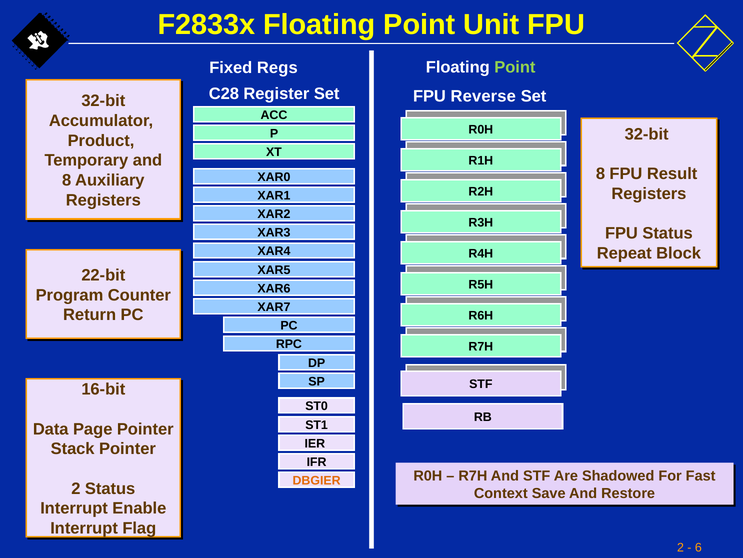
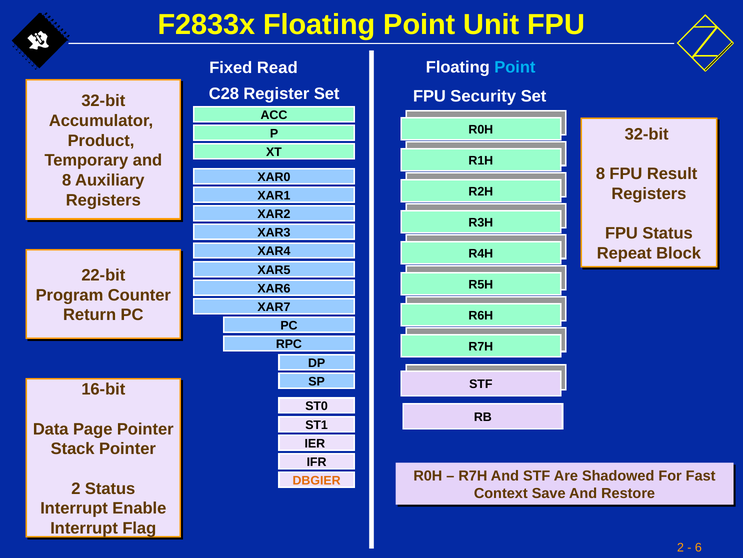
Regs: Regs -> Read (277, 68)
Point colour: light green -> light blue (515, 67)
Reverse: Reverse -> Security (483, 96)
